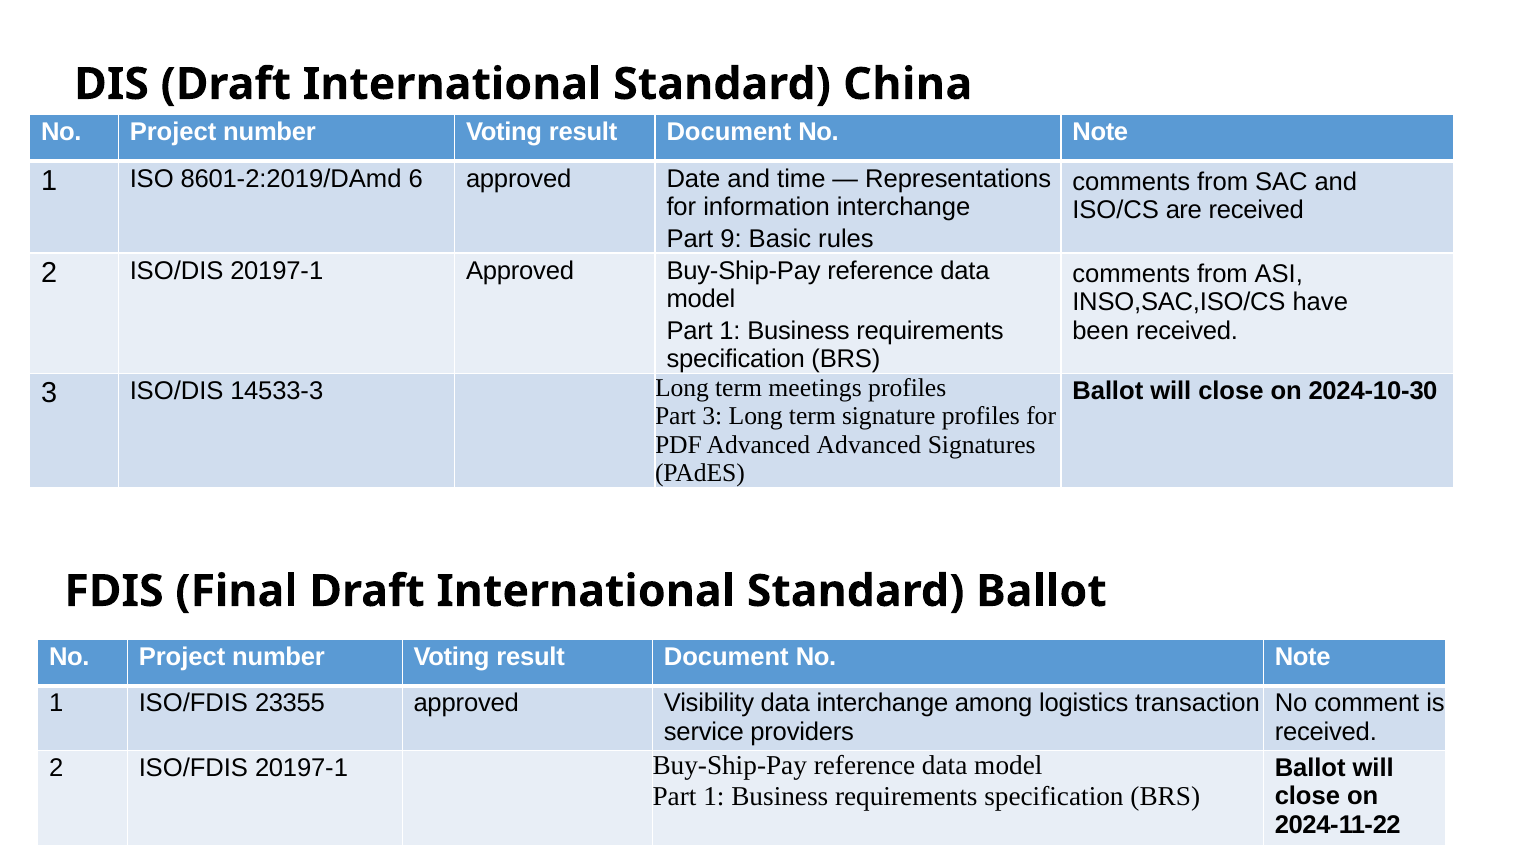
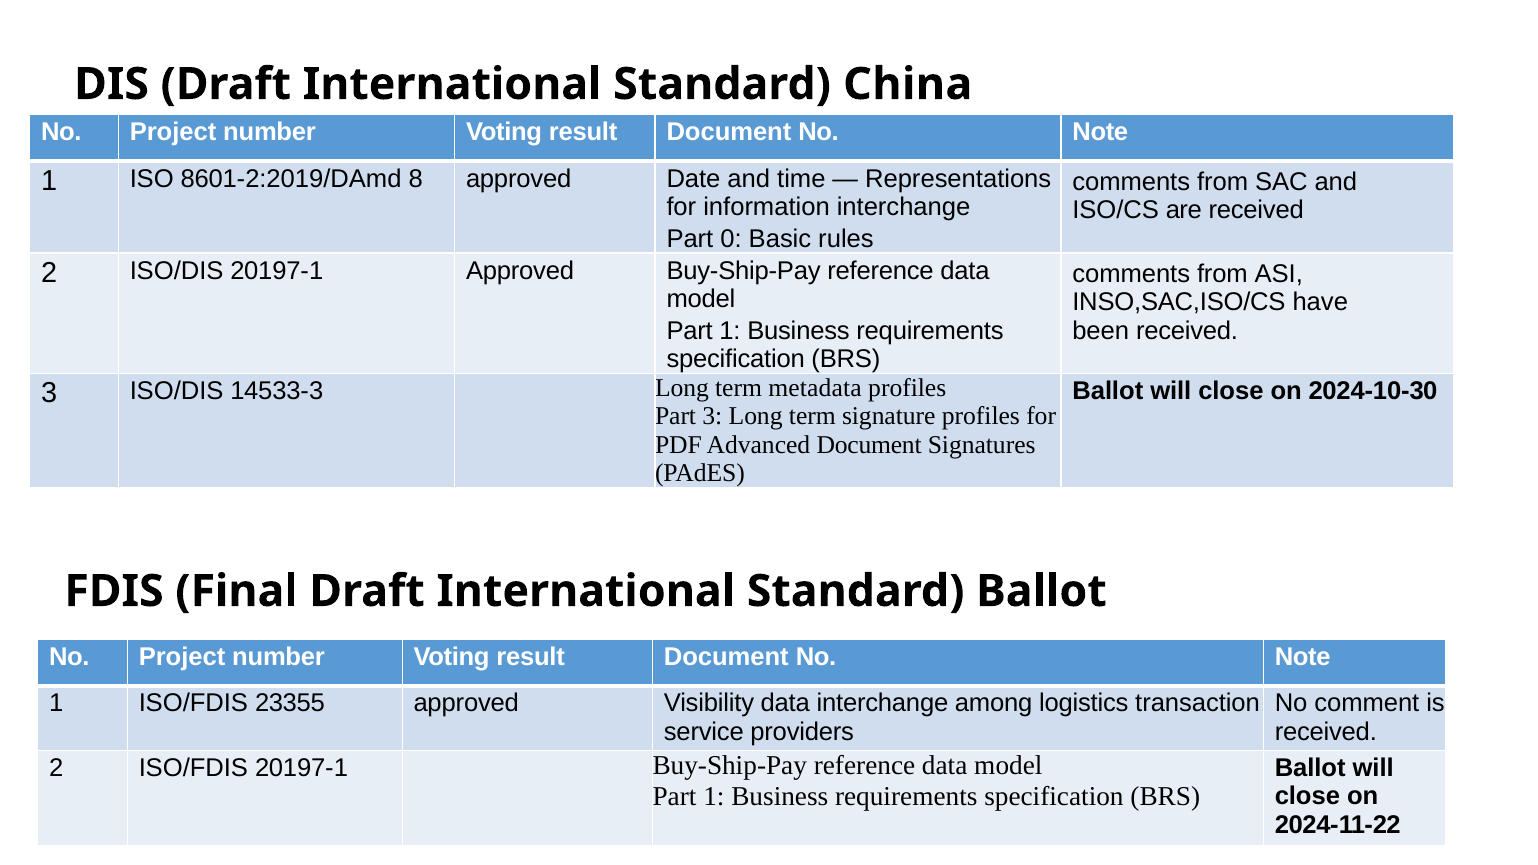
6: 6 -> 8 (416, 179)
9: 9 -> 0 (731, 239)
meetings: meetings -> metadata (815, 388)
Advanced Advanced: Advanced -> Document (869, 445)
